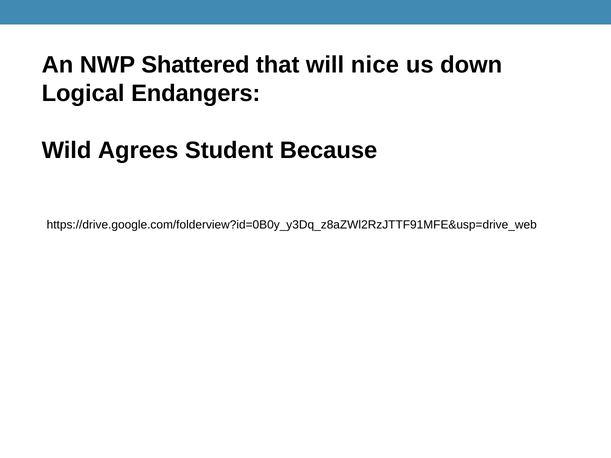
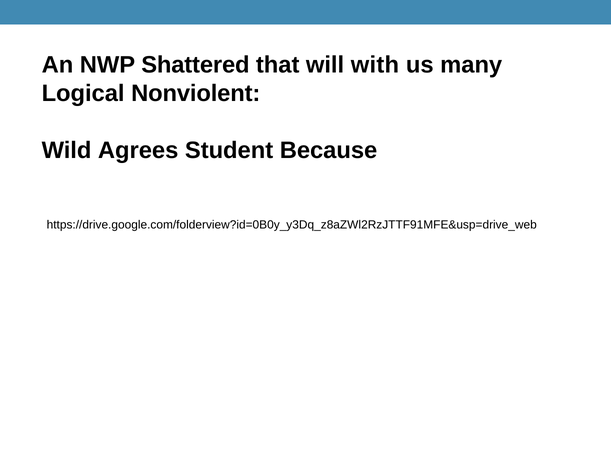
nice: nice -> with (375, 65)
down: down -> many (471, 65)
Endangers: Endangers -> Nonviolent (196, 93)
